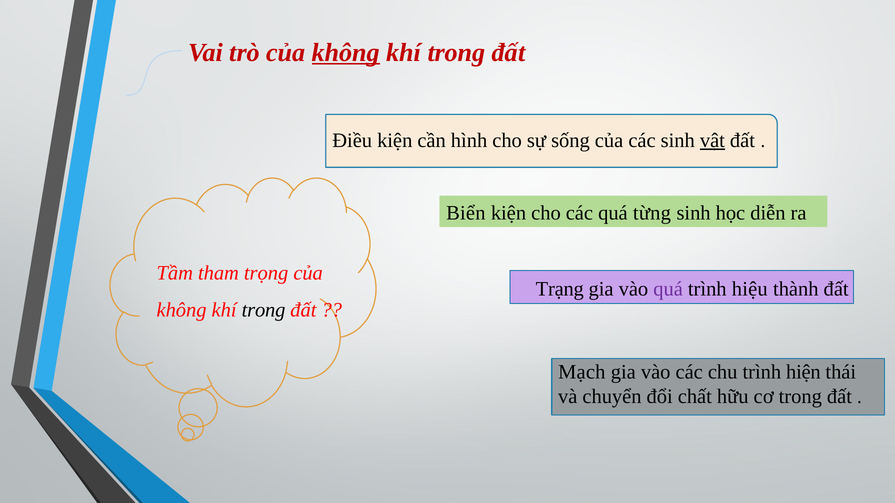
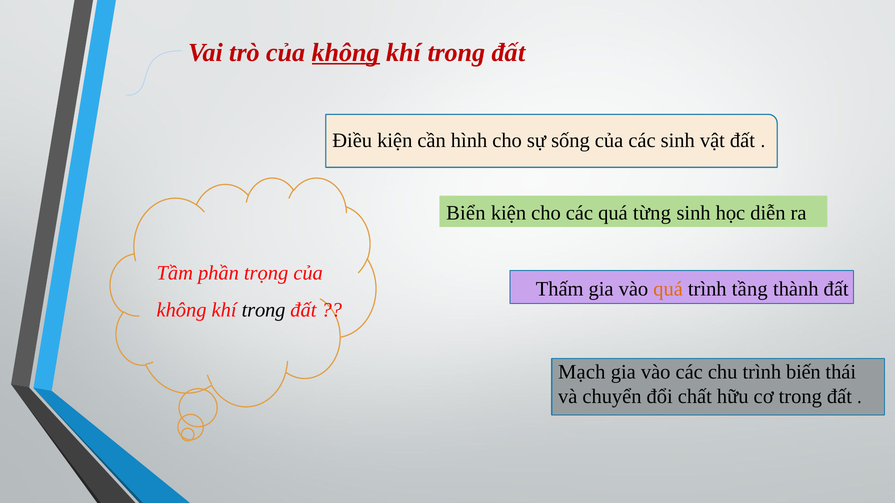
vật underline: present -> none (712, 141)
tham: tham -> phần (218, 273)
Trạng: Trạng -> Thấm (560, 289)
quá colour: purple -> orange (668, 289)
hiệu: hiệu -> tầng (750, 289)
hiện: hiện -> biến (803, 372)
